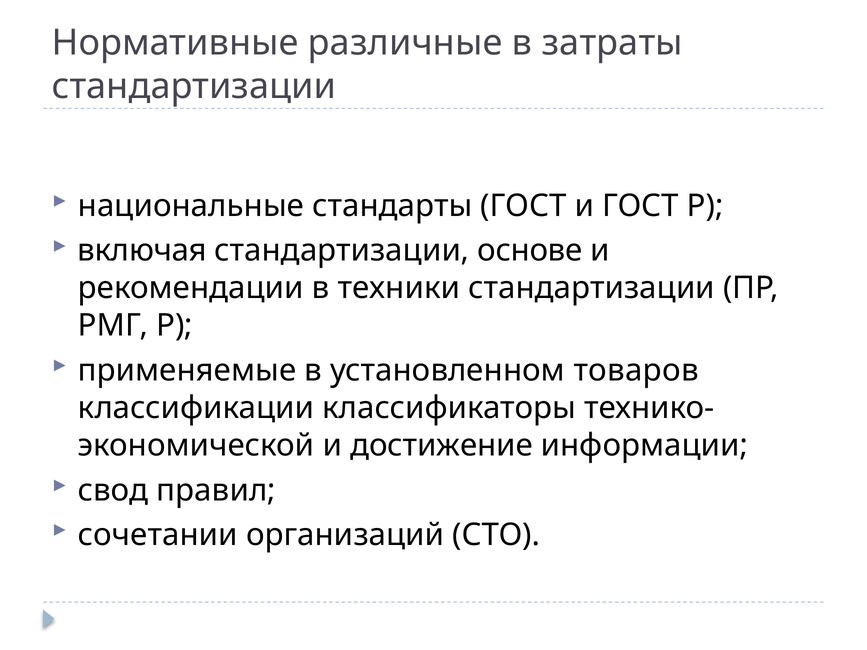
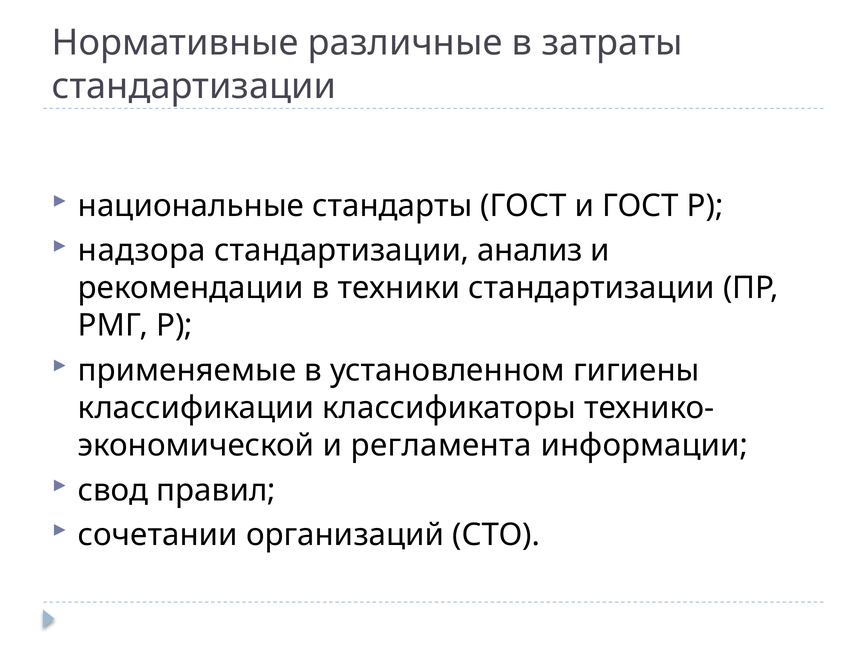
включая: включая -> надзора (142, 251)
основе: основе -> анализ (530, 251)
товаров: товаров -> гигиены (636, 371)
достижение: достижение -> регламента (441, 446)
